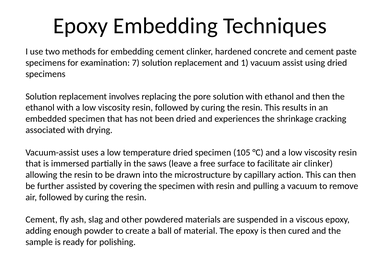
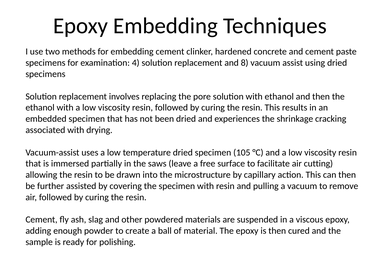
7: 7 -> 4 (136, 63)
1: 1 -> 8 (245, 63)
air clinker: clinker -> cutting (318, 164)
